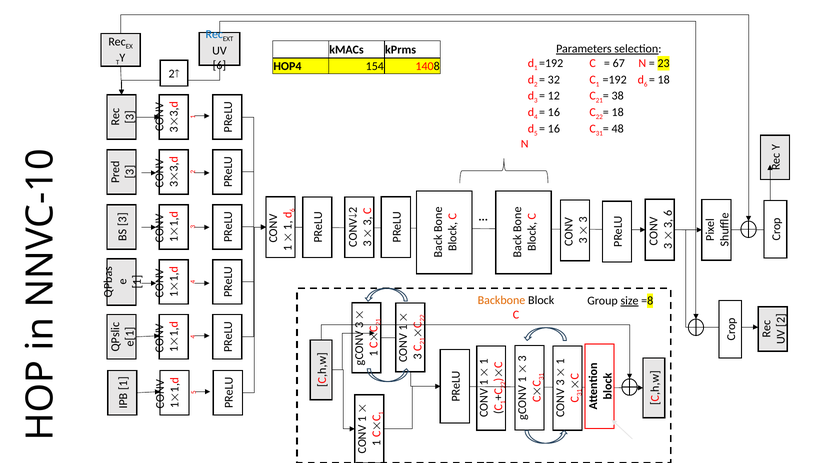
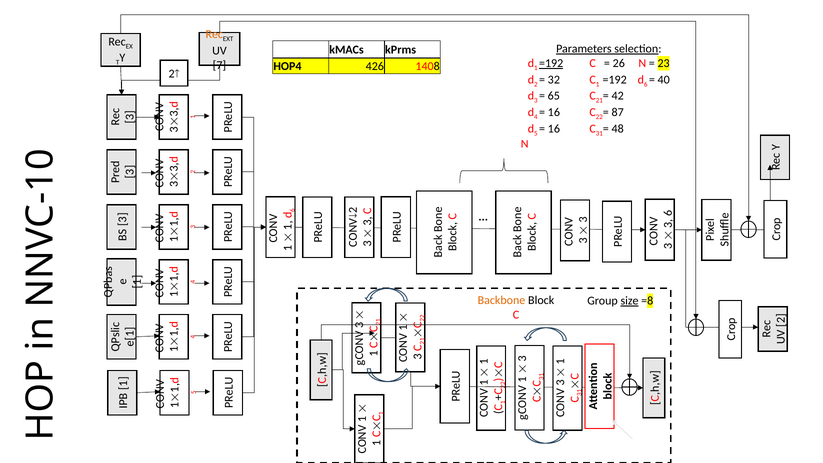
Rec colour: blue -> orange (214, 34)
=192 underline: none -> present (551, 63)
67: 67 -> 26 (619, 63)
6: 6 -> 7 (219, 65)
154: 154 -> 426 (375, 66)
18: 18 -> 40 (664, 80)
12: 12 -> 65 (554, 96)
38: 38 -> 42 (618, 96)
18: 18 -> 87 (618, 112)
